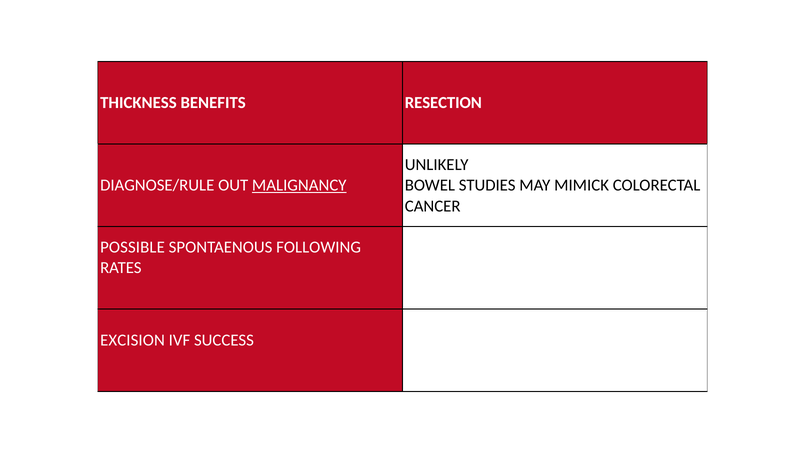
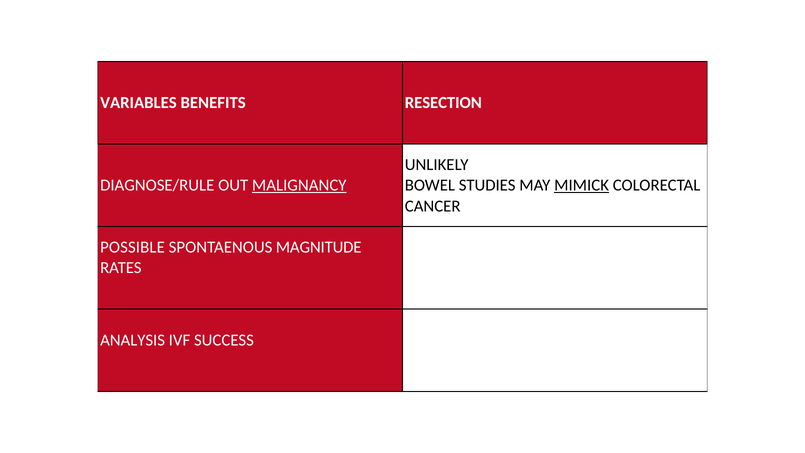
THICKNESS: THICKNESS -> VARIABLES (138, 103)
MIMICK underline: none -> present (582, 185)
FOLLOWING: FOLLOWING -> MAGNITUDE (319, 247)
EXCISION: EXCISION -> ANALYSIS (133, 340)
